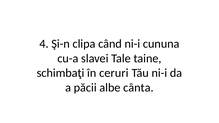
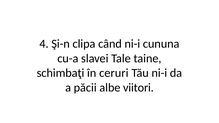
cânta: cânta -> viitori (138, 88)
